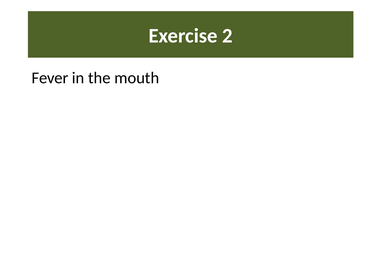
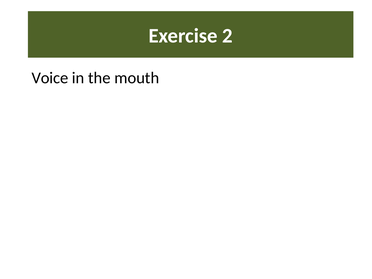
Fever: Fever -> Voice (50, 78)
